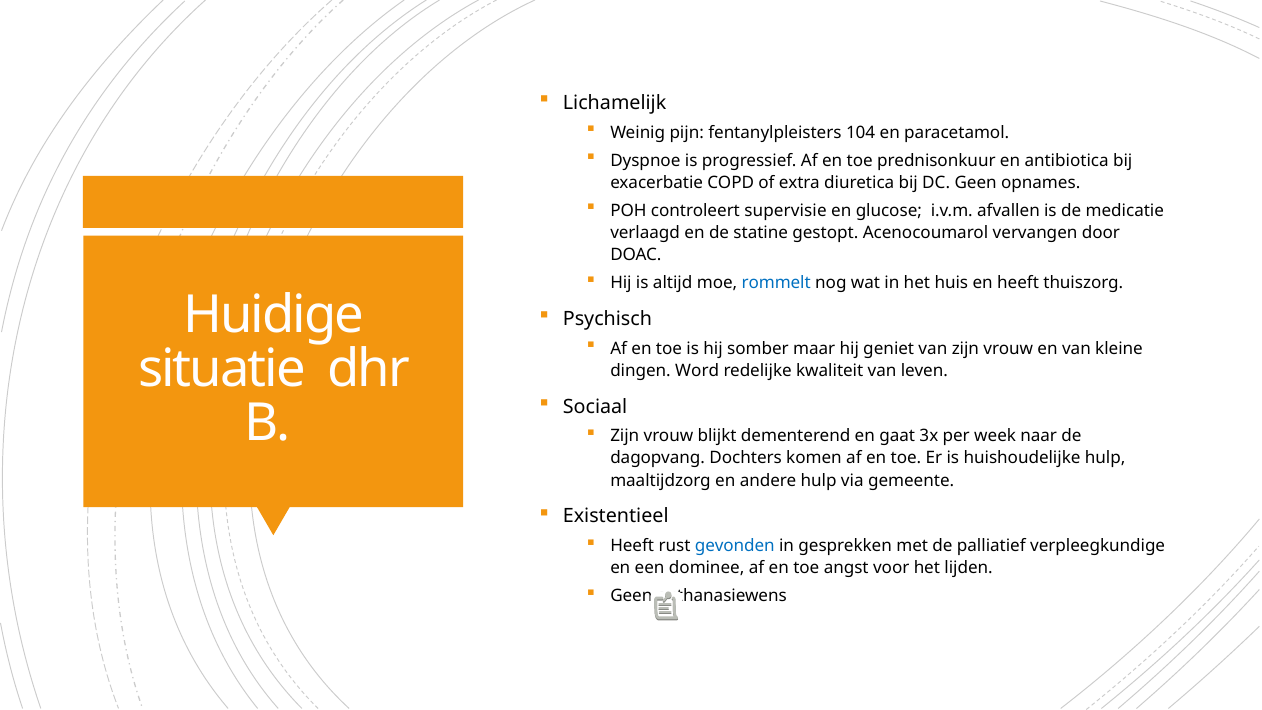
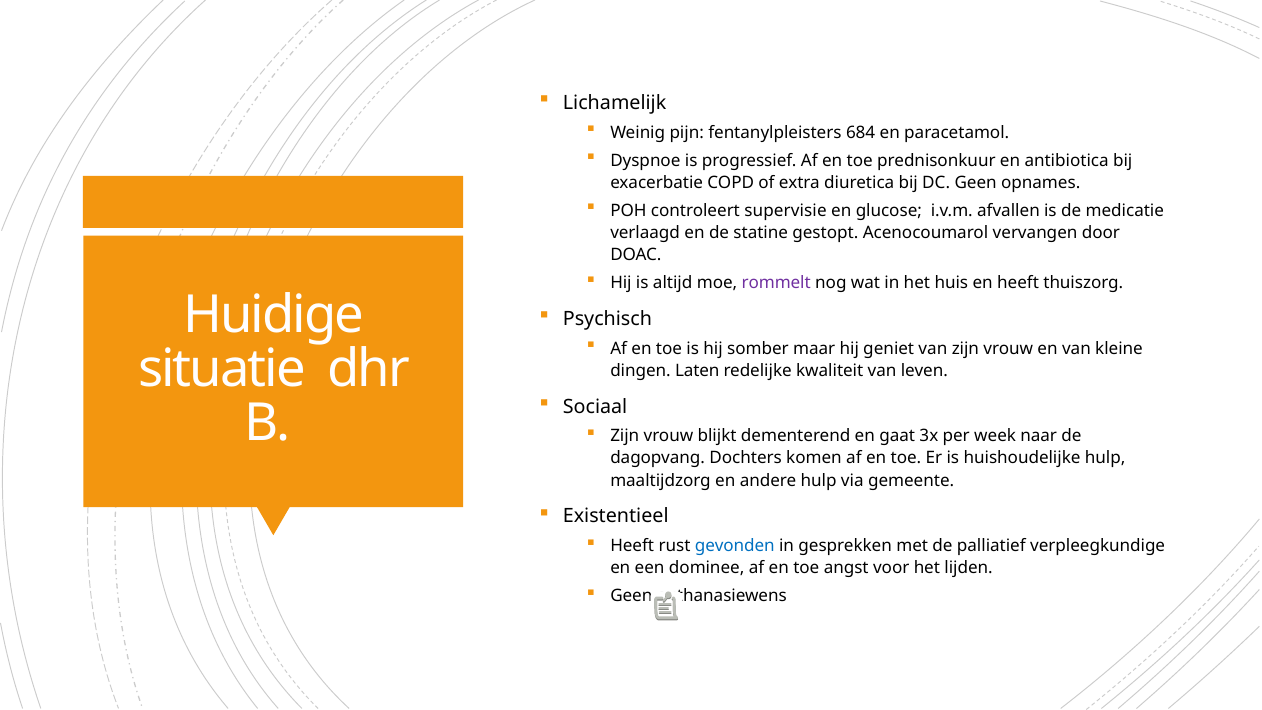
104: 104 -> 684 (861, 132)
rommelt colour: blue -> purple (776, 283)
Word: Word -> Laten (697, 371)
